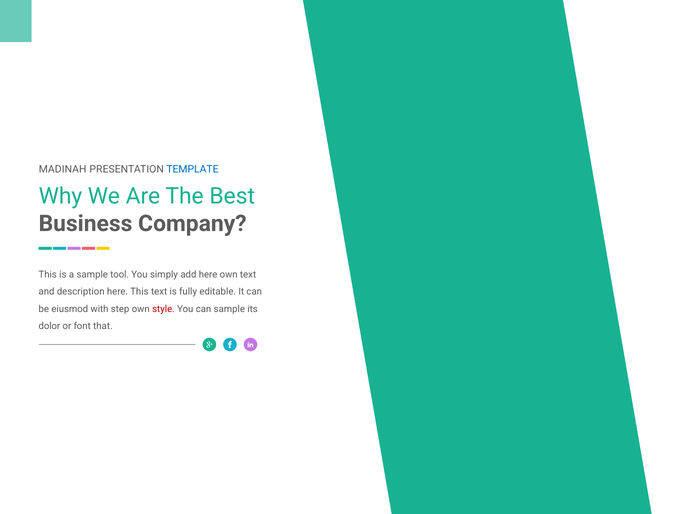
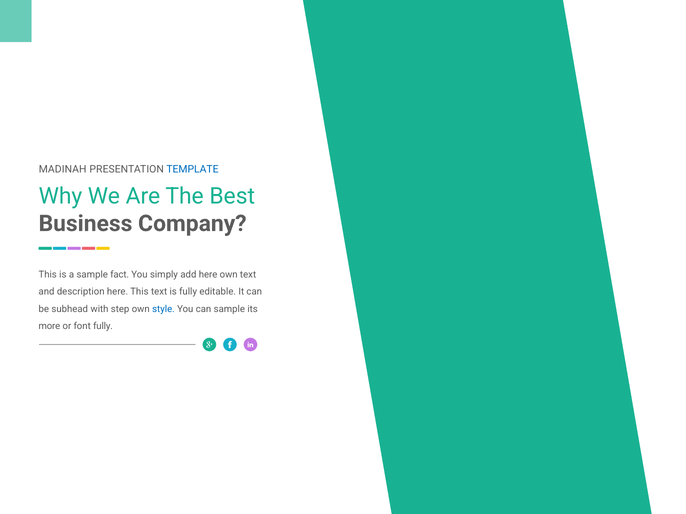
tool: tool -> fact (120, 275)
eiusmod: eiusmod -> subhead (70, 309)
style colour: red -> blue (163, 309)
dolor: dolor -> more (49, 326)
font that: that -> fully (103, 326)
